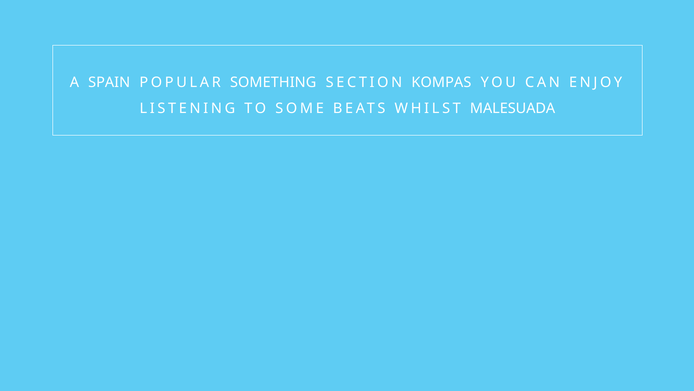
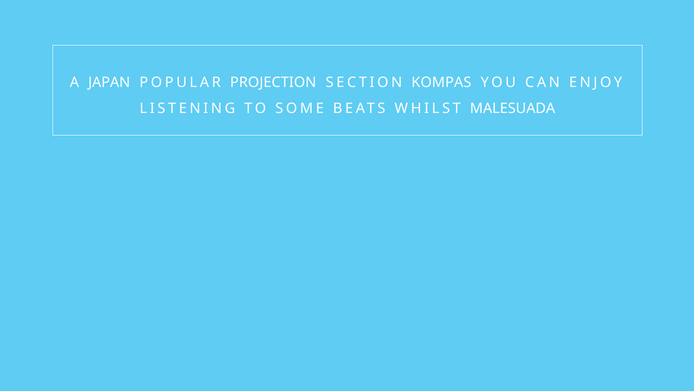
SPAIN: SPAIN -> JAPAN (109, 82)
SOMETHING: SOMETHING -> PROJECTION (273, 82)
